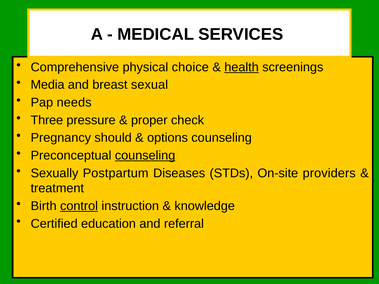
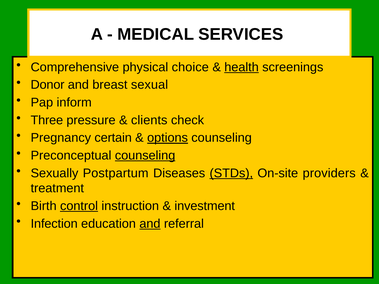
Media: Media -> Donor (48, 85)
needs: needs -> inform (74, 103)
proper: proper -> clients (149, 120)
should: should -> certain (113, 138)
options underline: none -> present (168, 138)
STDs underline: none -> present (231, 173)
knowledge: knowledge -> investment (205, 206)
Certified: Certified -> Infection (54, 224)
and underline: none -> present (150, 224)
